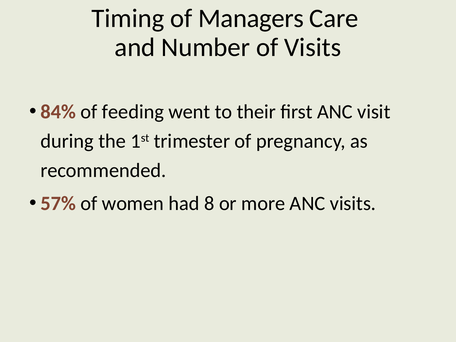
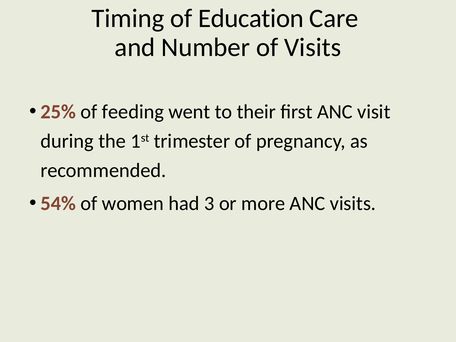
Managers: Managers -> Education (251, 19)
84%: 84% -> 25% (58, 112)
57%: 57% -> 54% (58, 203)
8: 8 -> 3 (209, 203)
